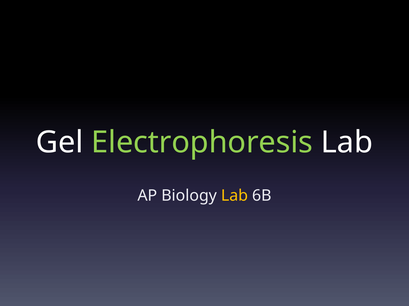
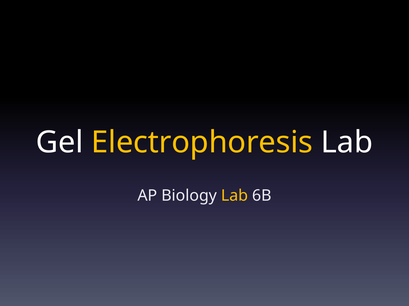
Electrophoresis colour: light green -> yellow (202, 143)
